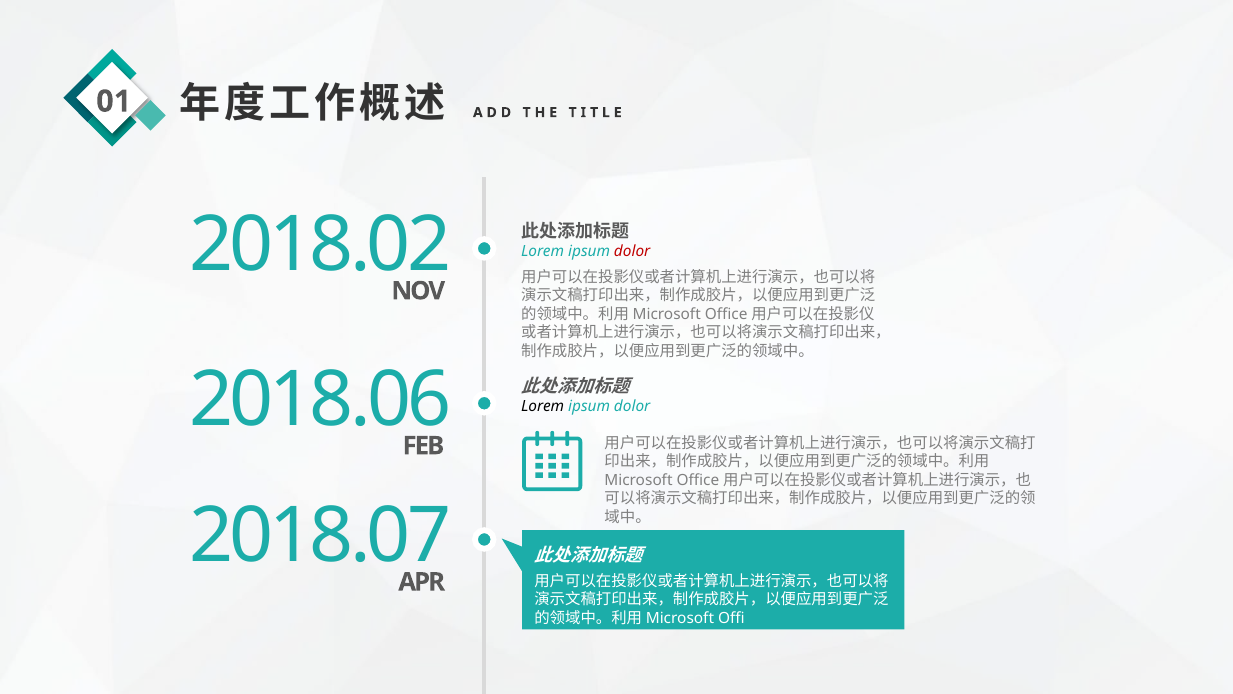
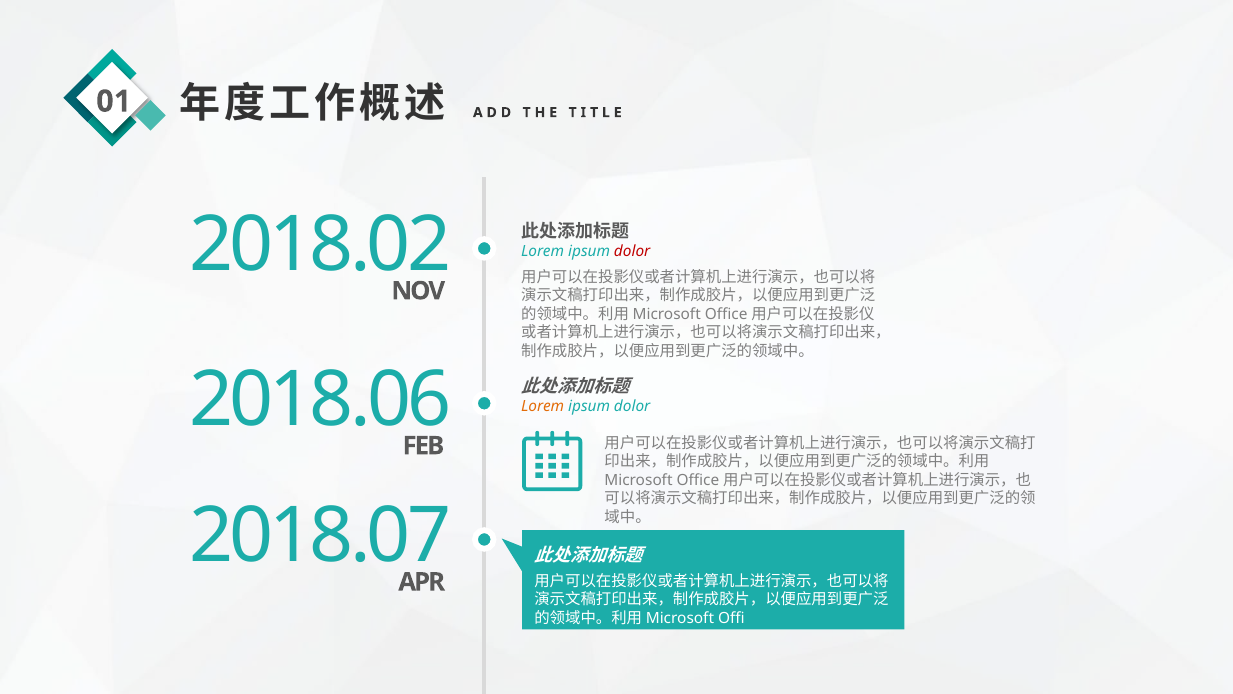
Lorem colour: black -> orange (543, 407)
